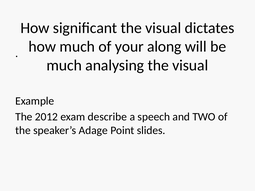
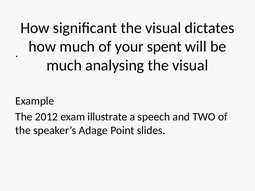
along: along -> spent (164, 47)
describe: describe -> illustrate (107, 117)
